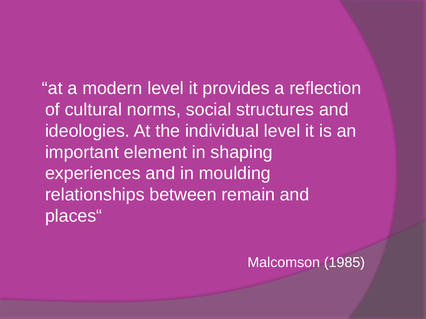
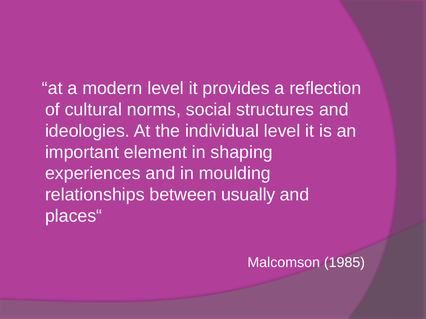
remain: remain -> usually (248, 195)
